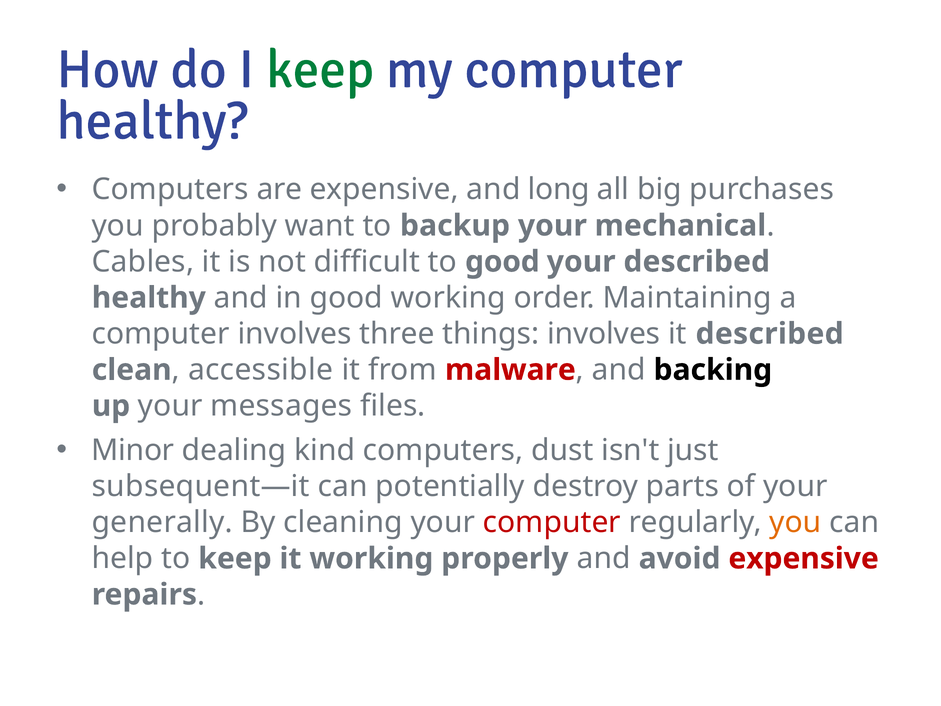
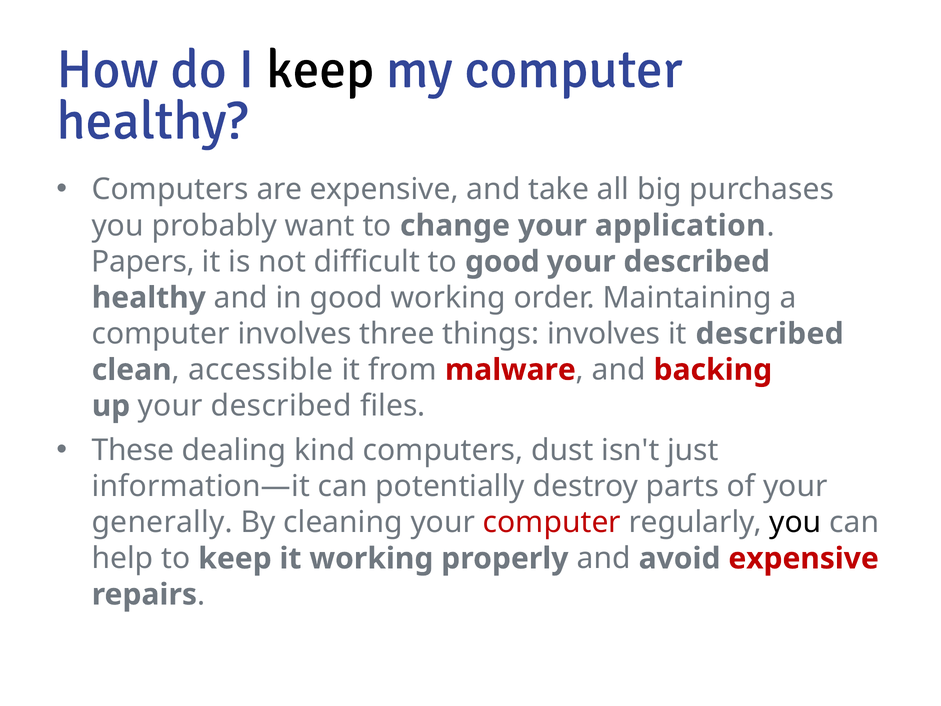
keep colour: green -> black (320, 69)
long: long -> take (559, 190)
backup: backup -> change (455, 226)
mechanical: mechanical -> application (680, 226)
Cables: Cables -> Papers (143, 262)
backing colour: black -> red (713, 370)
up your messages: messages -> described (281, 406)
Minor: Minor -> These (133, 450)
subsequent—it: subsequent—it -> information—it (201, 486)
you colour: orange -> black (795, 522)
